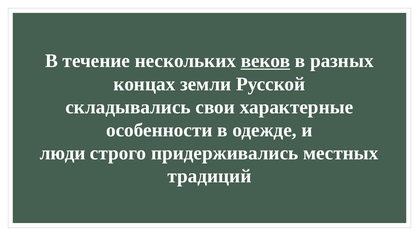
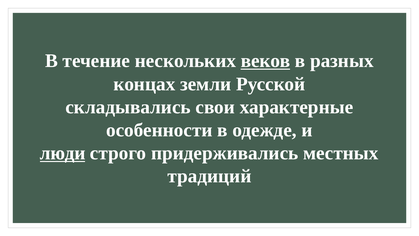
люди underline: none -> present (63, 153)
